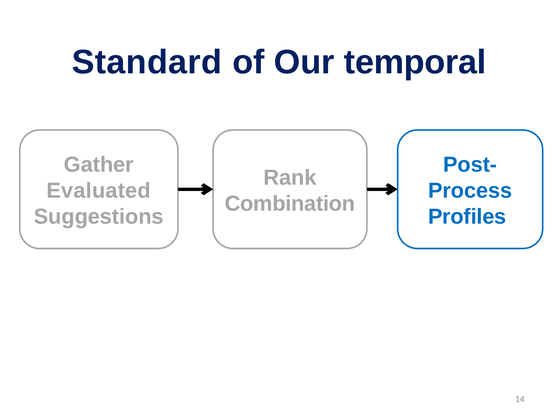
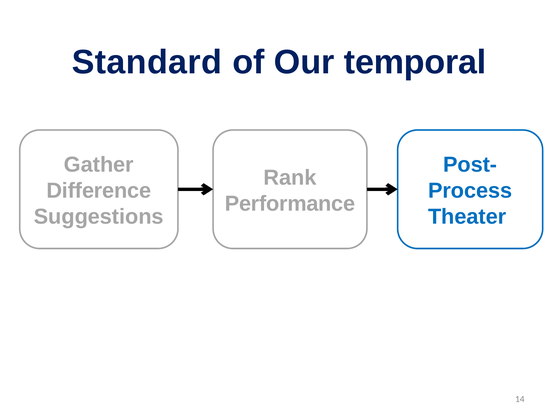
Evaluated: Evaluated -> Difference (99, 191)
Combination: Combination -> Performance (290, 204)
Profiles: Profiles -> Theater (467, 217)
